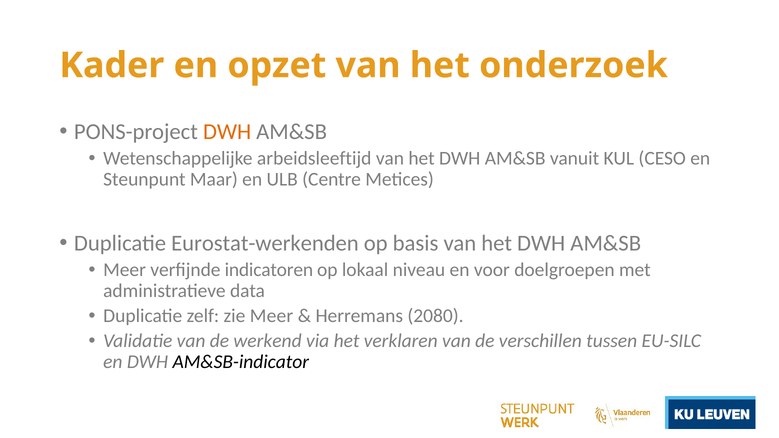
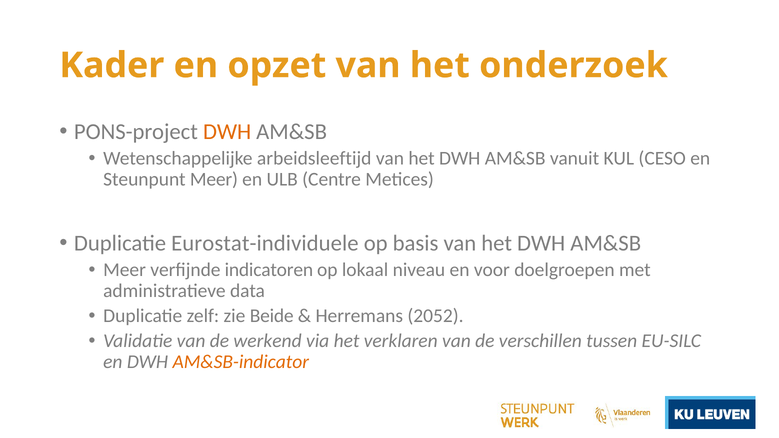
Steunpunt Maar: Maar -> Meer (214, 180)
Eurostat-werkenden: Eurostat-werkenden -> Eurostat-individuele (265, 243)
zie Meer: Meer -> Beide (272, 316)
2080: 2080 -> 2052 (435, 316)
AM&SB-indicator colour: black -> orange (241, 362)
